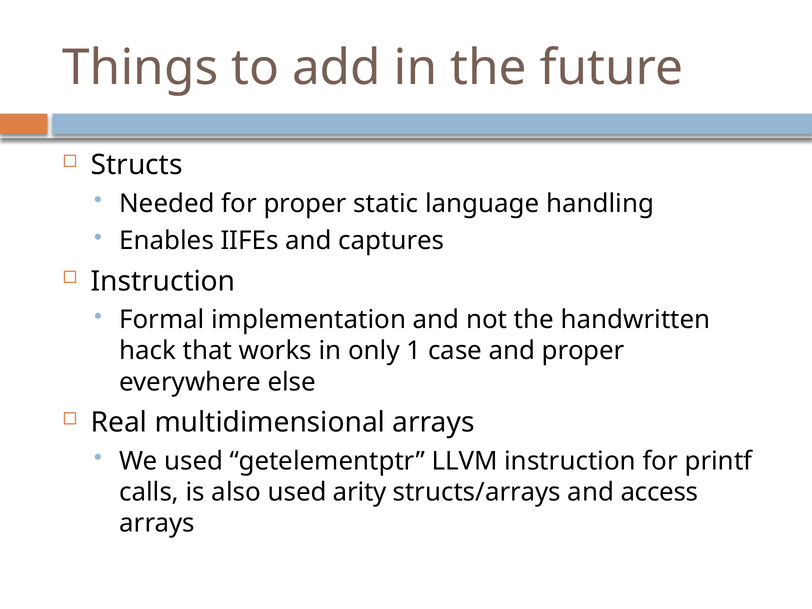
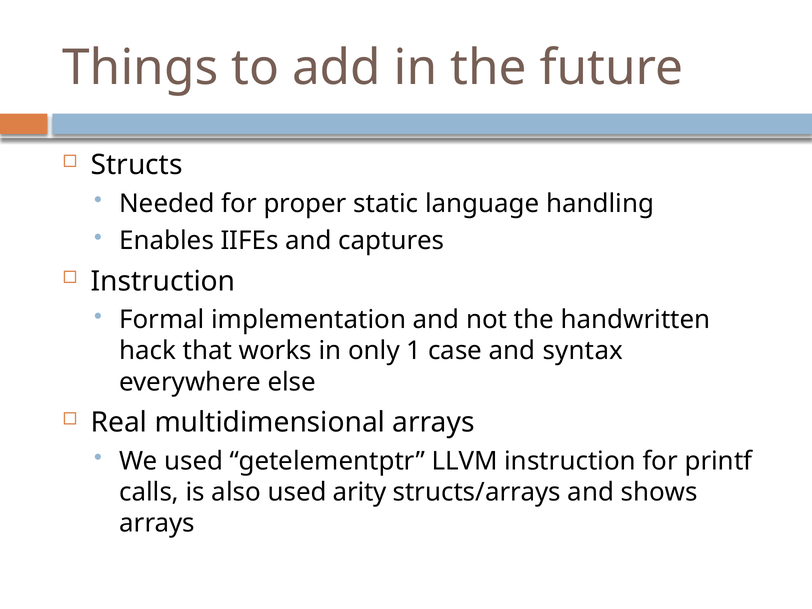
and proper: proper -> syntax (583, 351)
access: access -> shows (659, 492)
